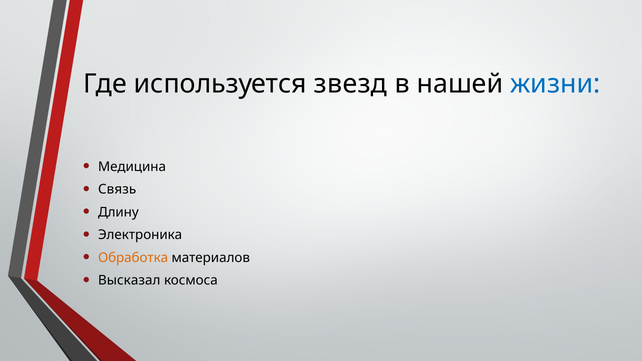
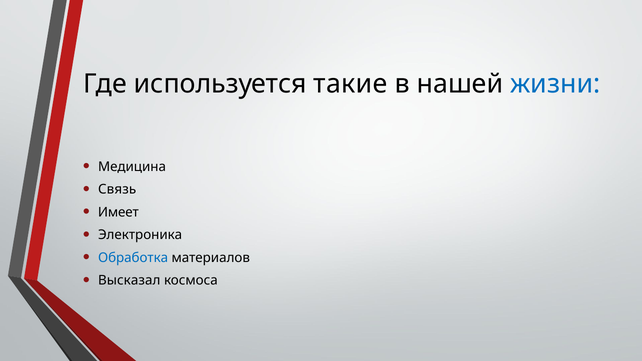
звезд: звезд -> такие (350, 84)
Длину: Длину -> Имеет (118, 212)
Обработка colour: orange -> blue (133, 258)
